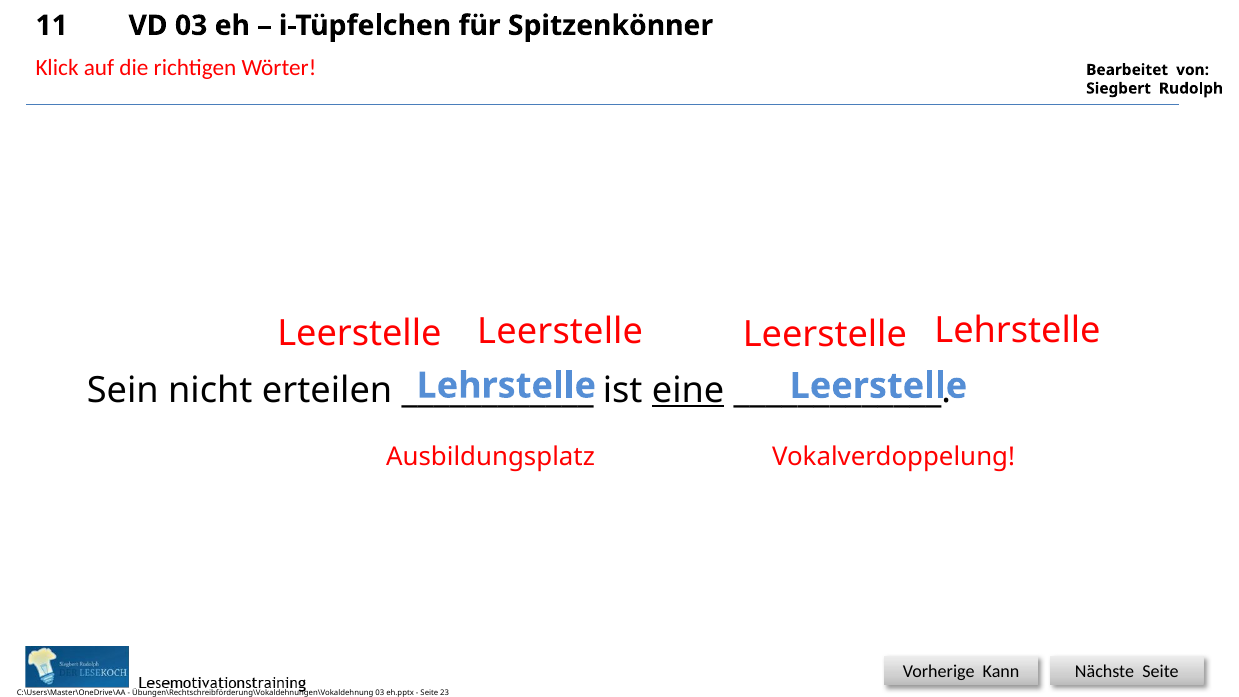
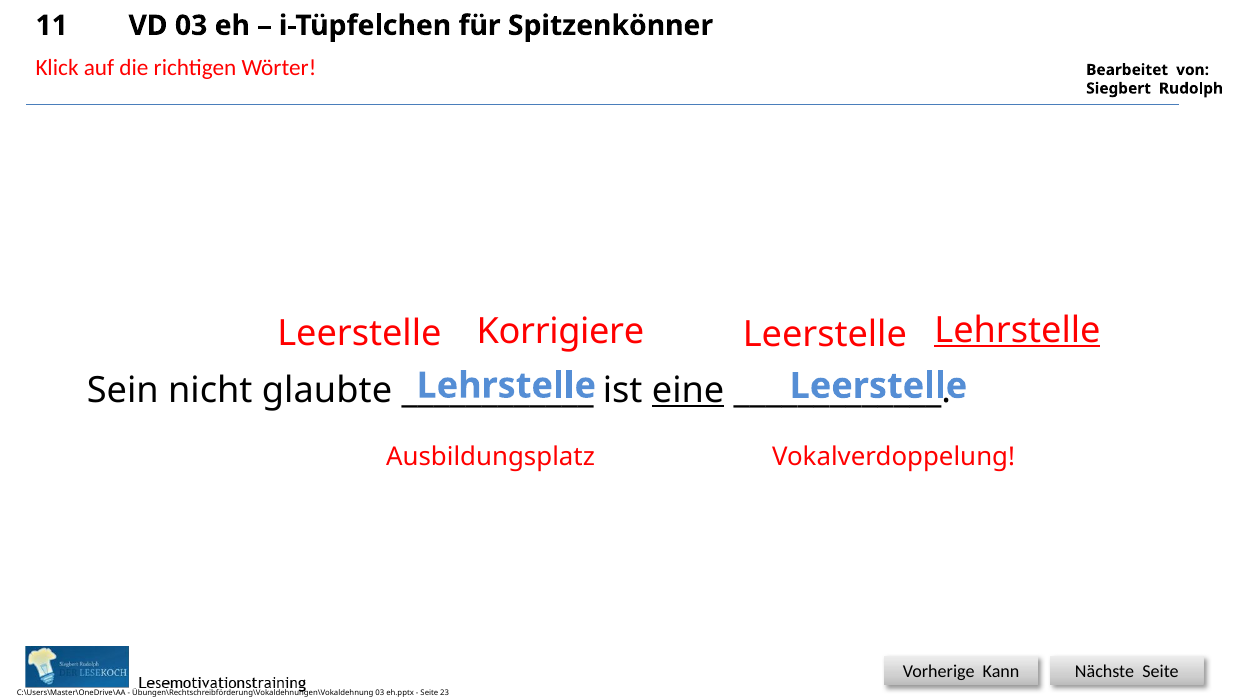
Leerstelle: Leerstelle -> Korrigiere (560, 332)
Lehrstelle underline: none -> present (1017, 331)
erteilen: erteilen -> glaubte (327, 390)
